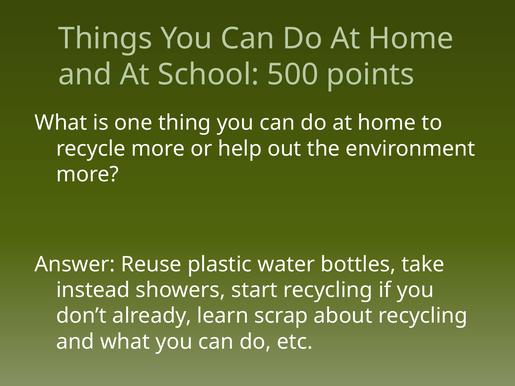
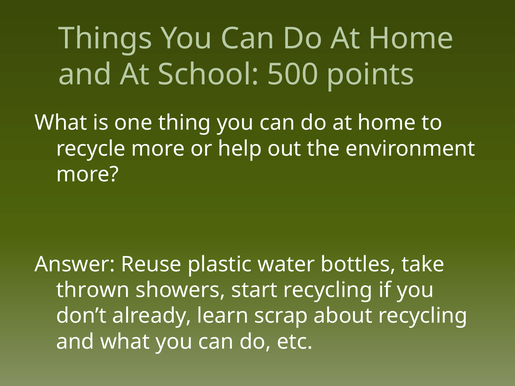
instead: instead -> thrown (93, 290)
